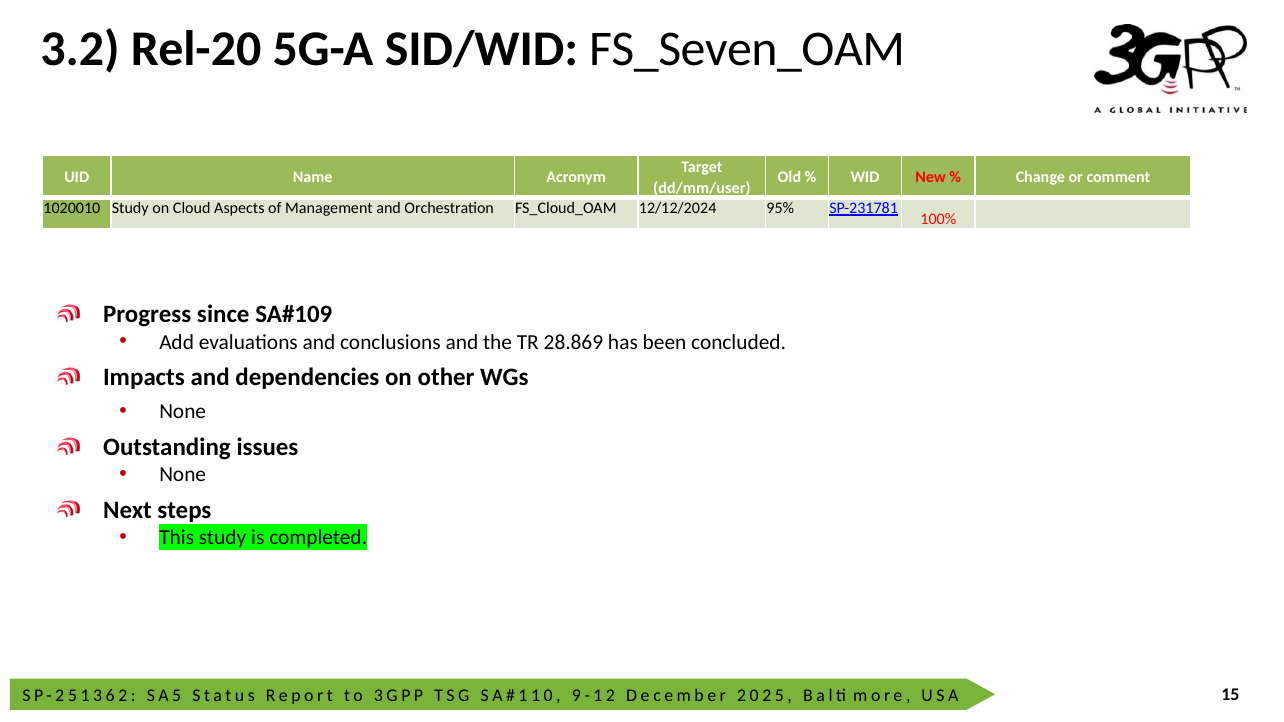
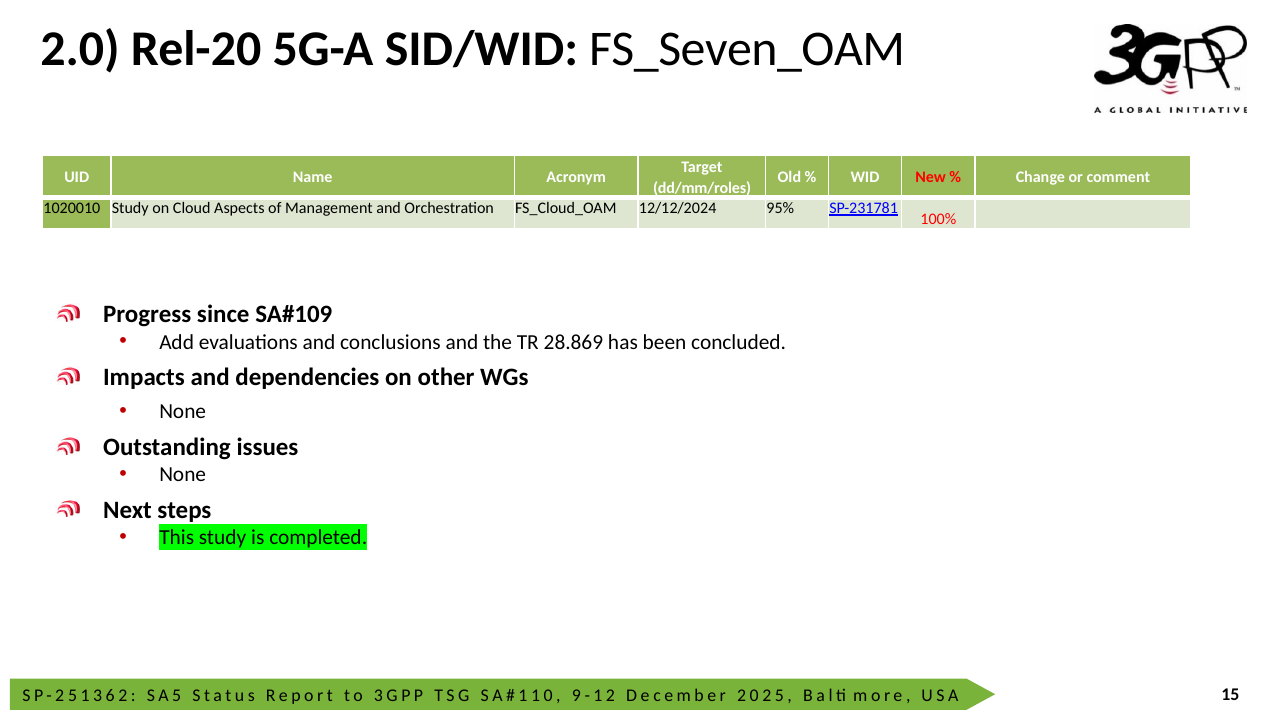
3.2: 3.2 -> 2.0 (80, 49)
dd/mm/user: dd/mm/user -> dd/mm/roles (702, 188)
